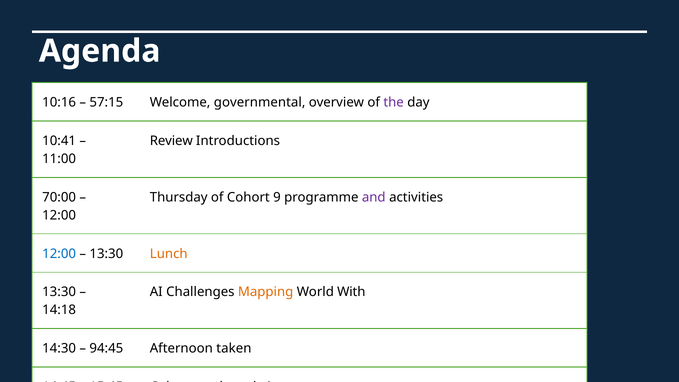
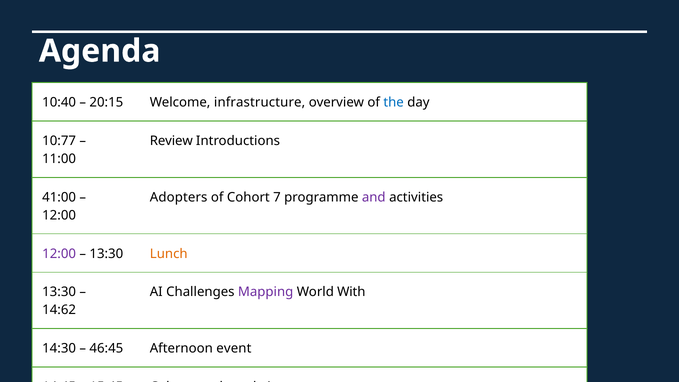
10:16: 10:16 -> 10:40 (59, 103)
57:15: 57:15 -> 20:15 (106, 103)
governmental: governmental -> infrastructure (260, 103)
the colour: purple -> blue (394, 103)
10:41: 10:41 -> 10:77 (59, 141)
70:00: 70:00 -> 41:00 (59, 197)
Thursday: Thursday -> Adopters (179, 197)
9: 9 -> 7 (277, 197)
12:00 colour: blue -> purple (59, 254)
Mapping colour: orange -> purple (266, 292)
14:18: 14:18 -> 14:62 (59, 310)
94:45: 94:45 -> 46:45 (106, 348)
taken: taken -> event (234, 348)
